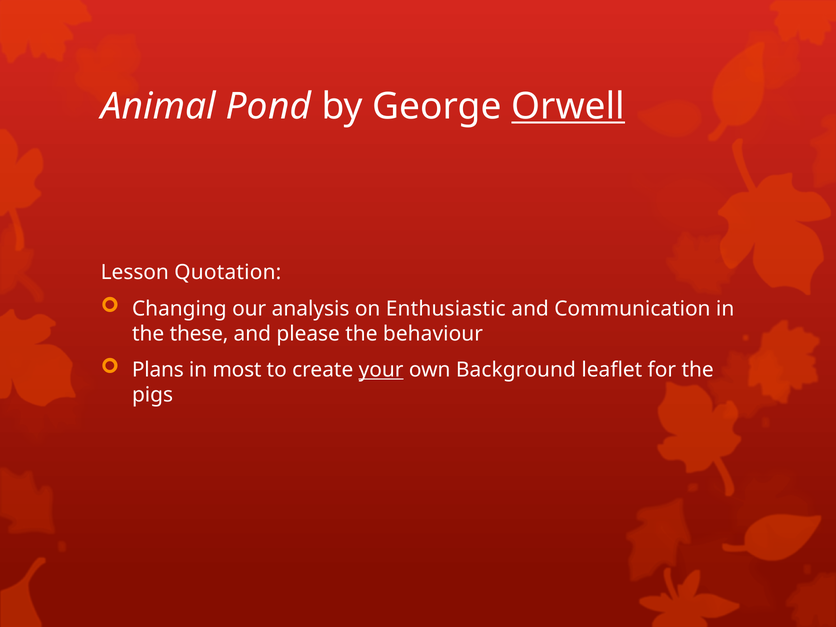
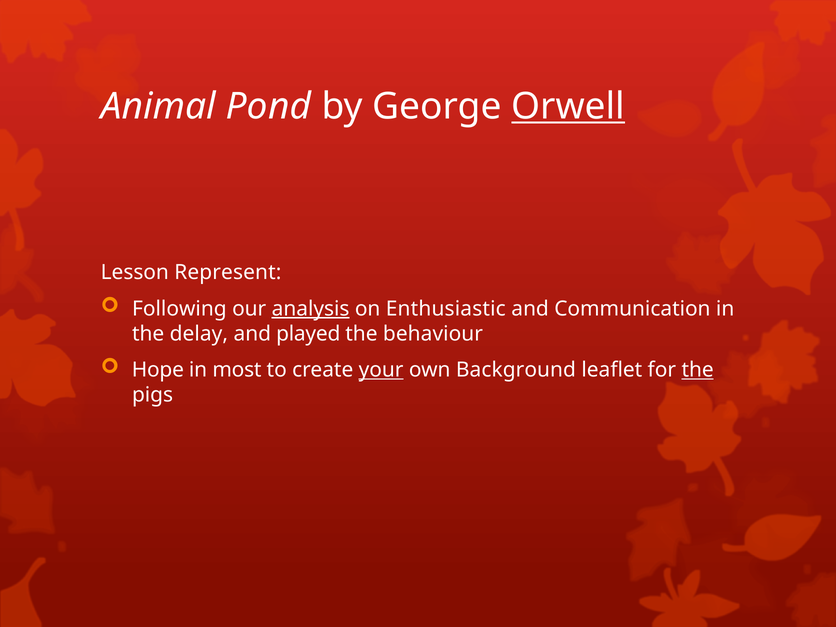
Quotation: Quotation -> Represent (228, 272)
Changing: Changing -> Following (179, 309)
analysis underline: none -> present (311, 309)
these: these -> delay (199, 334)
please: please -> played (308, 334)
Plans: Plans -> Hope (158, 370)
the underline: none -> present (698, 370)
